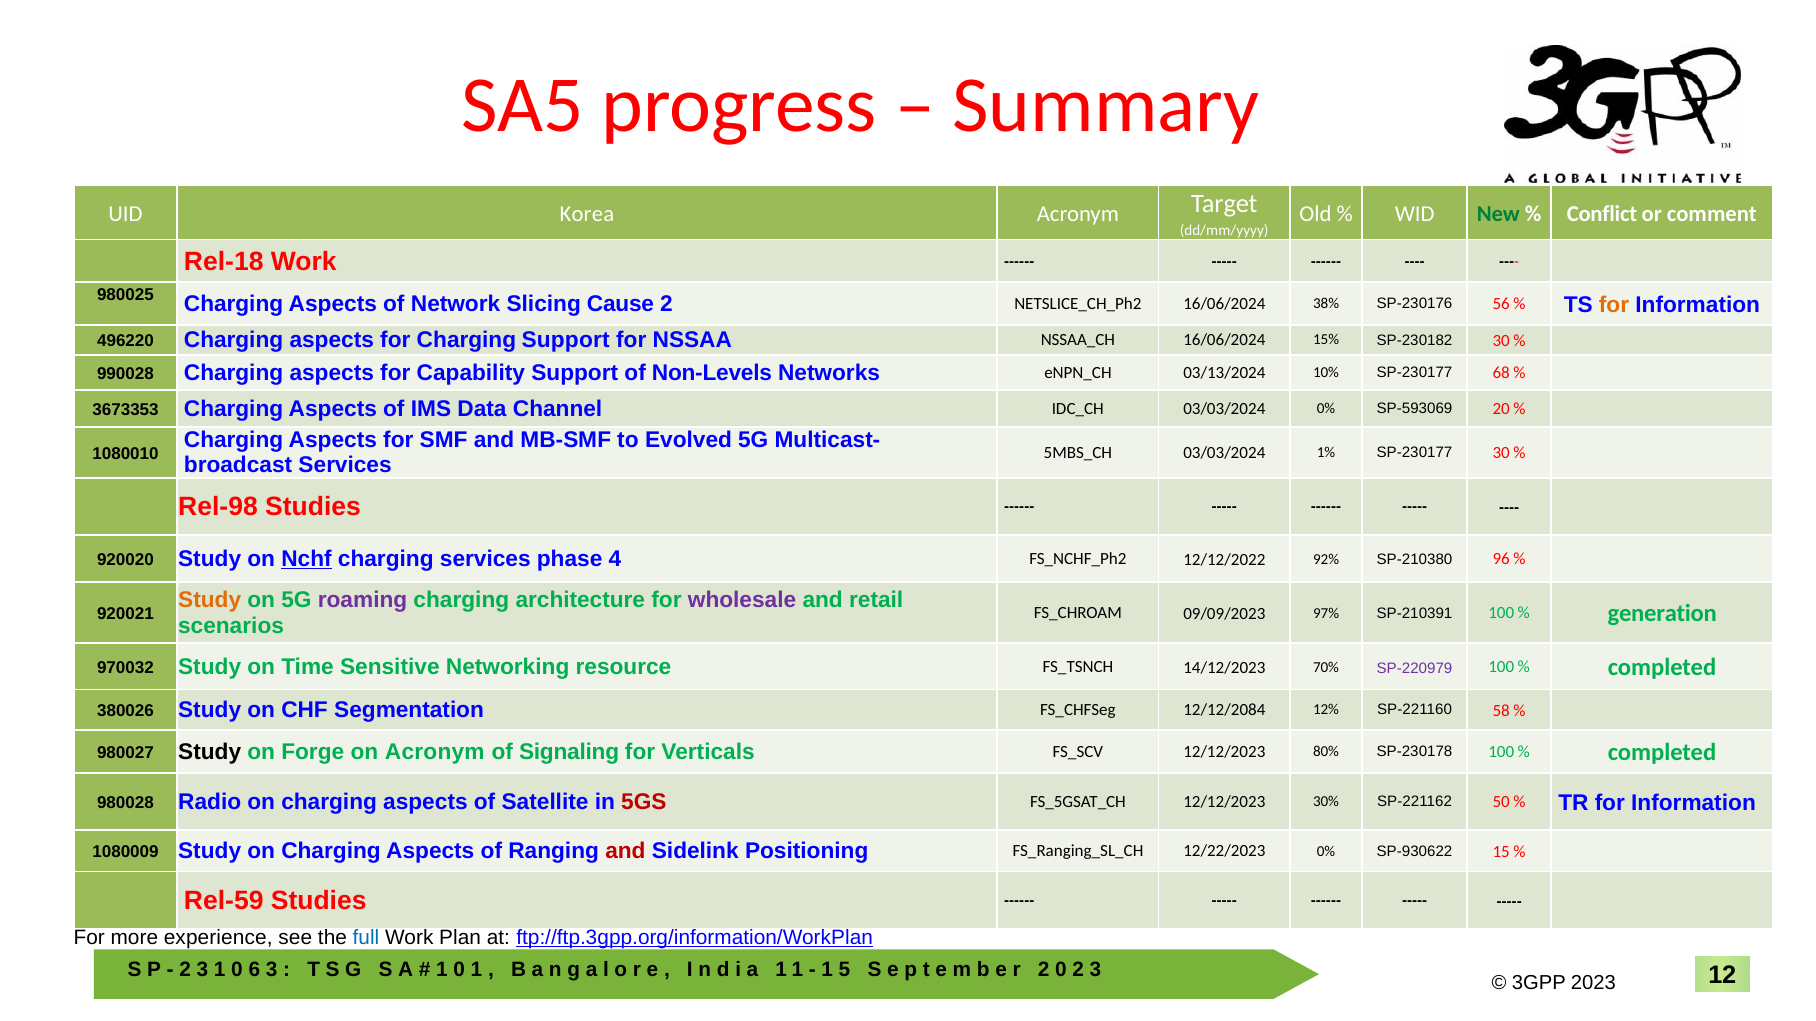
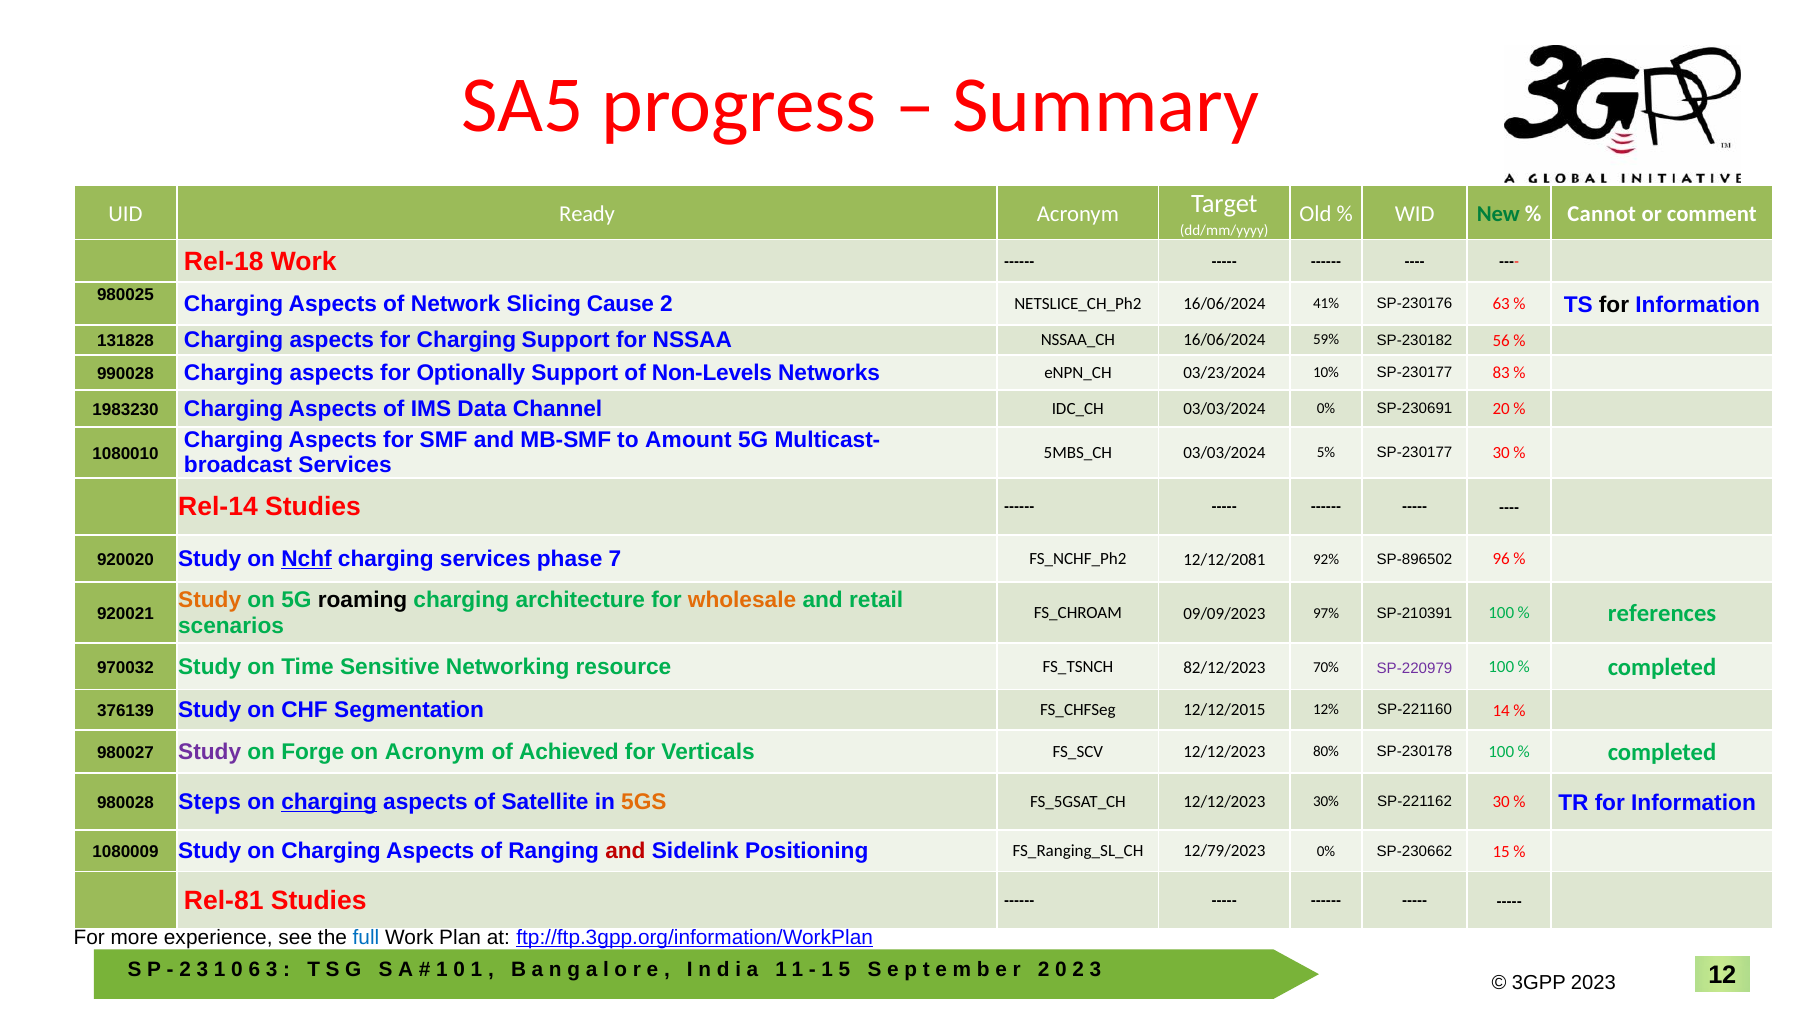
Korea: Korea -> Ready (587, 214)
Conflict: Conflict -> Cannot (1602, 214)
38%: 38% -> 41% (1326, 304)
56: 56 -> 63 (1501, 305)
for colour: orange -> black (1614, 305)
496220: 496220 -> 131828 (125, 341)
15%: 15% -> 59% (1326, 340)
SP-230182 30: 30 -> 56 (1501, 341)
Capability: Capability -> Optionally (471, 373)
03/13/2024: 03/13/2024 -> 03/23/2024 (1224, 373)
68: 68 -> 83 (1501, 373)
3673353: 3673353 -> 1983230 (126, 410)
SP-593069: SP-593069 -> SP-230691 (1414, 409)
Evolved: Evolved -> Amount (688, 440)
1%: 1% -> 5% (1326, 453)
Rel-98: Rel-98 -> Rel-14 (218, 507)
4: 4 -> 7 (615, 559)
12/12/2022: 12/12/2022 -> 12/12/2081 (1224, 560)
SP-210380: SP-210380 -> SP-896502 (1414, 560)
roaming colour: purple -> black (363, 600)
wholesale colour: purple -> orange (742, 600)
generation: generation -> references (1662, 614)
14/12/2023: 14/12/2023 -> 82/12/2023 (1224, 668)
380026: 380026 -> 376139 (125, 711)
12/12/2084: 12/12/2084 -> 12/12/2015 (1224, 710)
58: 58 -> 14 (1501, 711)
Study colour: black -> purple (210, 752)
Signaling: Signaling -> Achieved (569, 752)
Radio: Radio -> Steps (210, 802)
charging underline: none -> present (329, 802)
5GS colour: red -> orange (644, 802)
SP-221162 50: 50 -> 30 (1501, 803)
12/22/2023: 12/22/2023 -> 12/79/2023 (1224, 851)
SP-930622: SP-930622 -> SP-230662 (1414, 852)
Rel-59: Rel-59 -> Rel-81 (224, 901)
